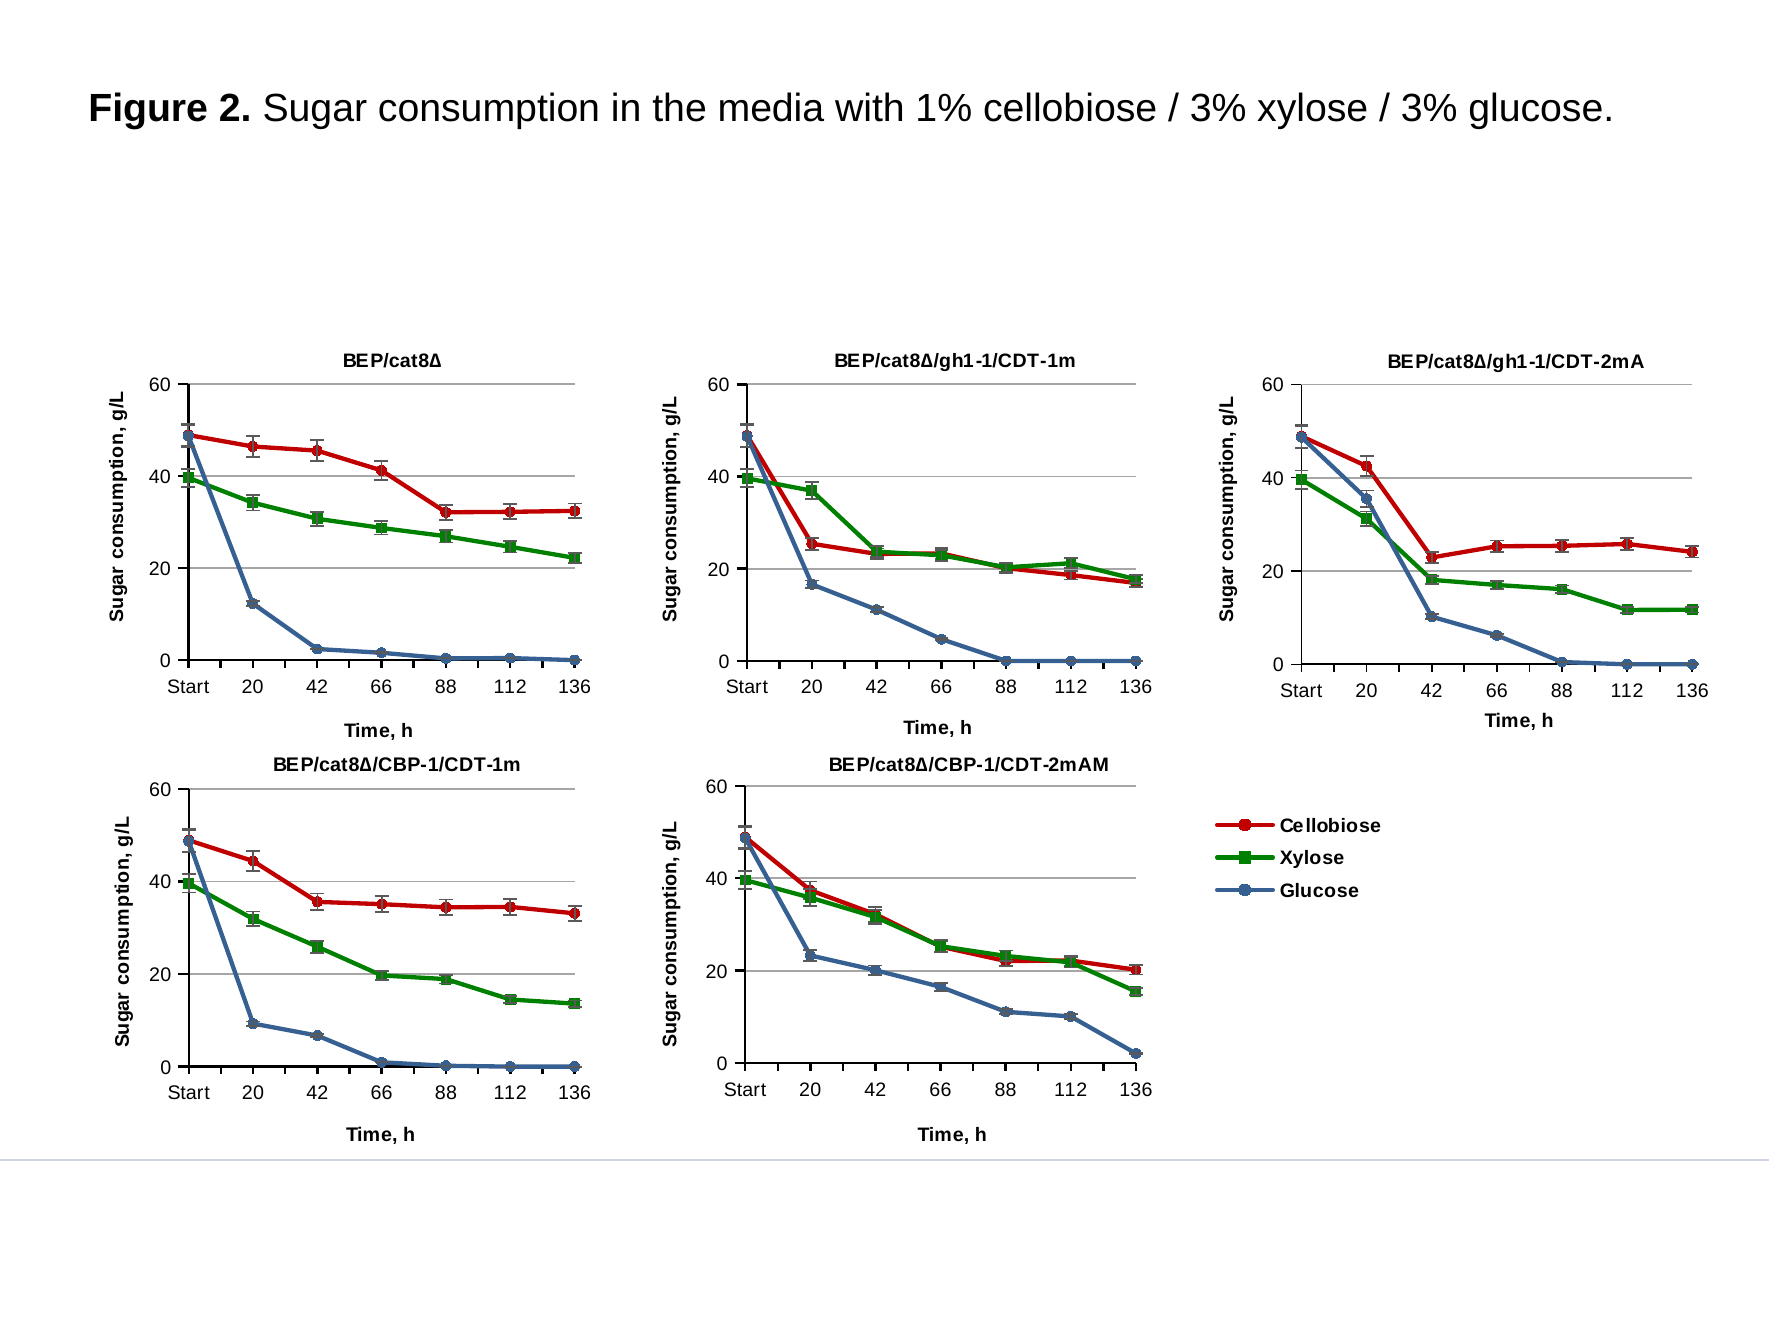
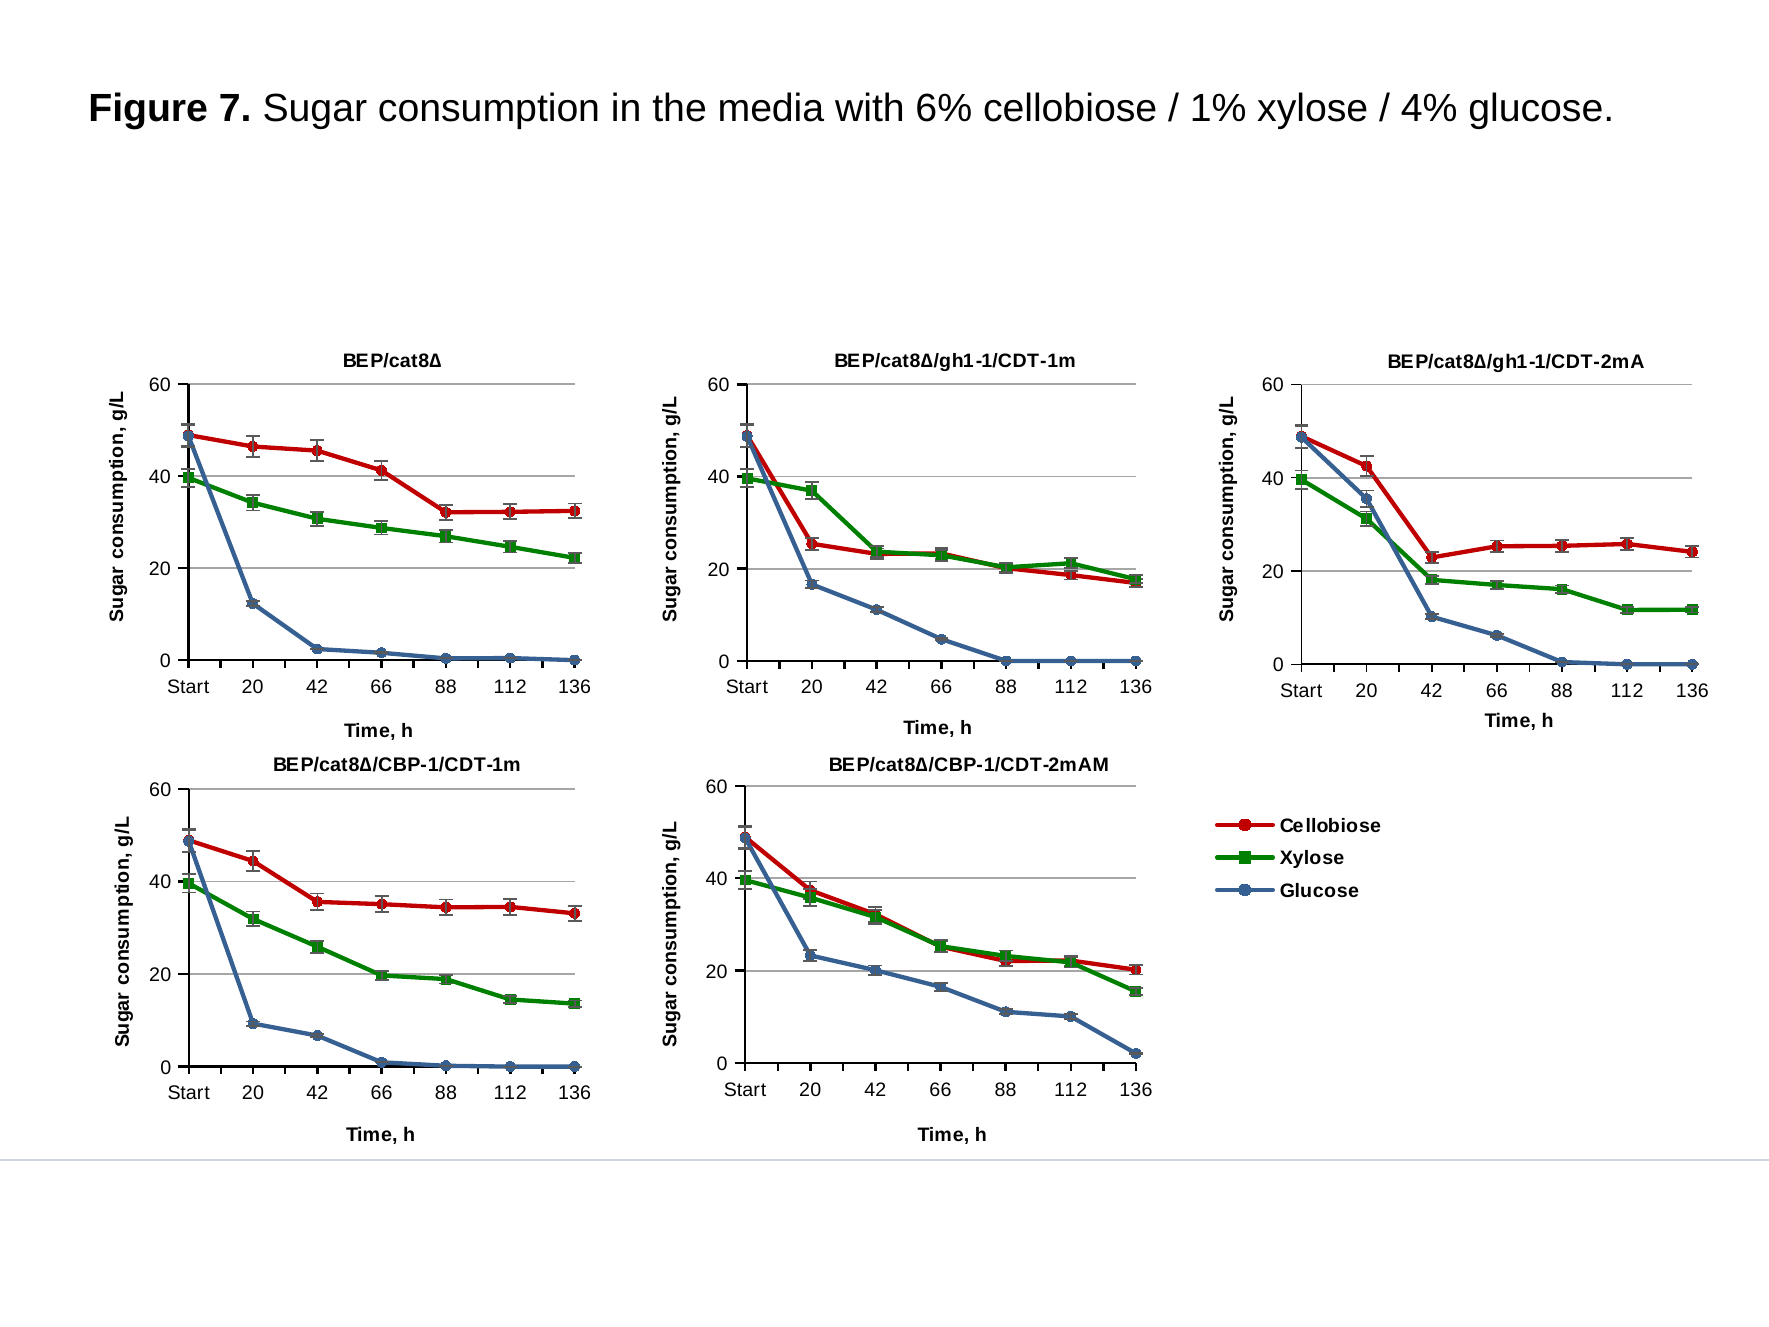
2: 2 -> 7 (235, 109)
1%: 1% -> 6% (944, 109)
3%: 3% -> 1% (1218, 109)
3%: 3% -> 4% (1429, 109)
